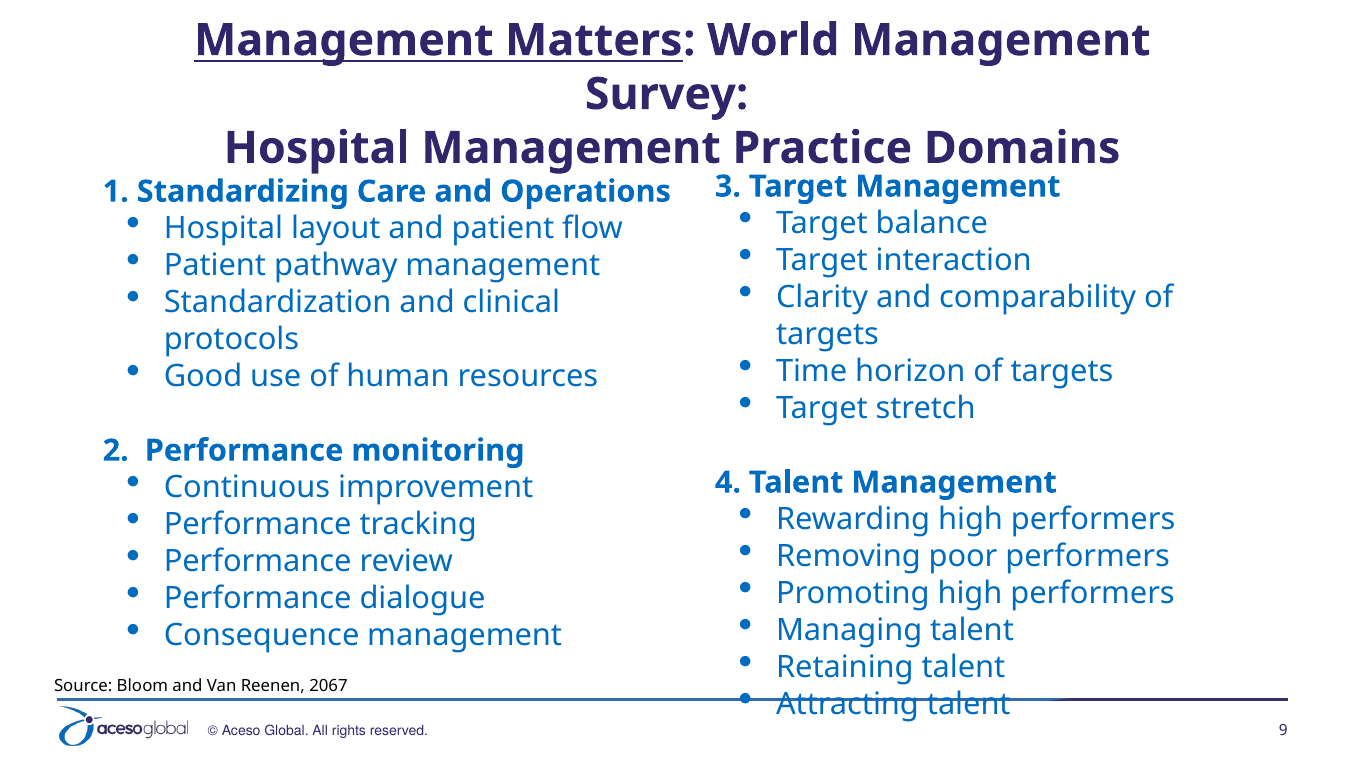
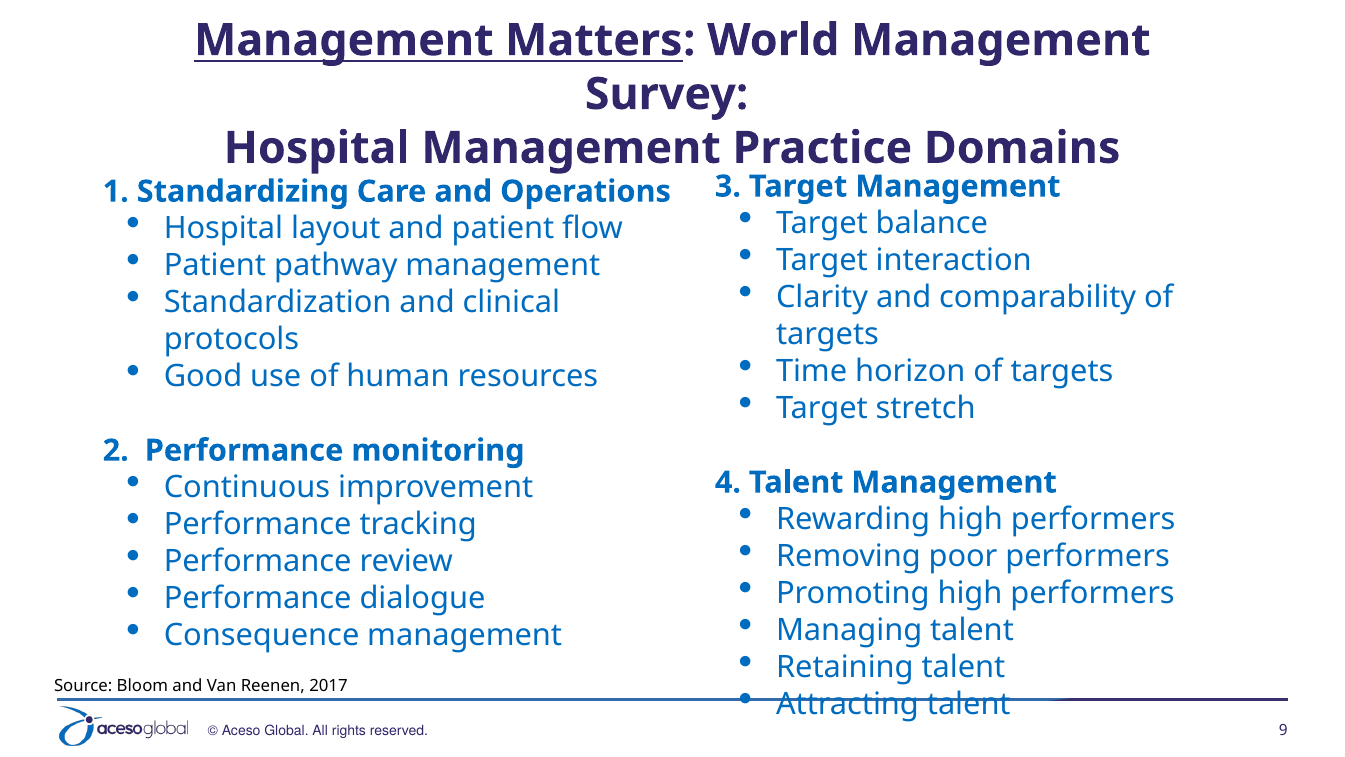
2067: 2067 -> 2017 (328, 686)
